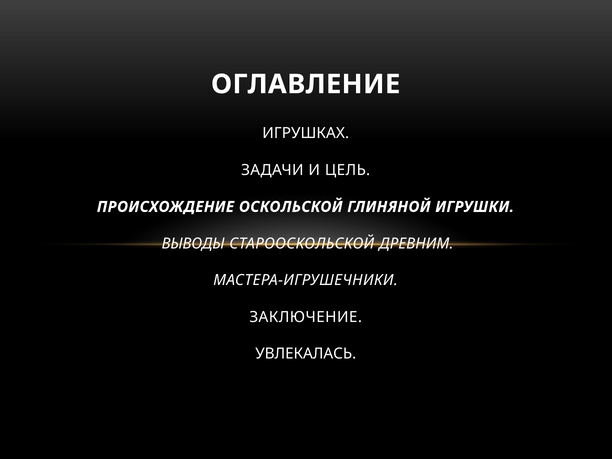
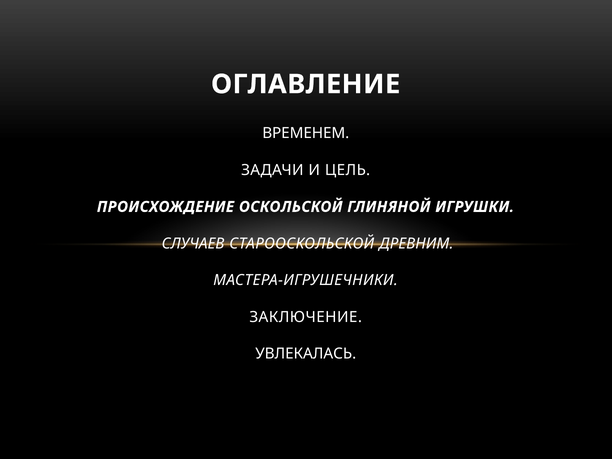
ИГРУШКАХ: ИГРУШКАХ -> ВРЕМЕНЕМ (306, 133)
ВЫВОДЫ: ВЫВОДЫ -> СЛУЧАЕВ (193, 244)
